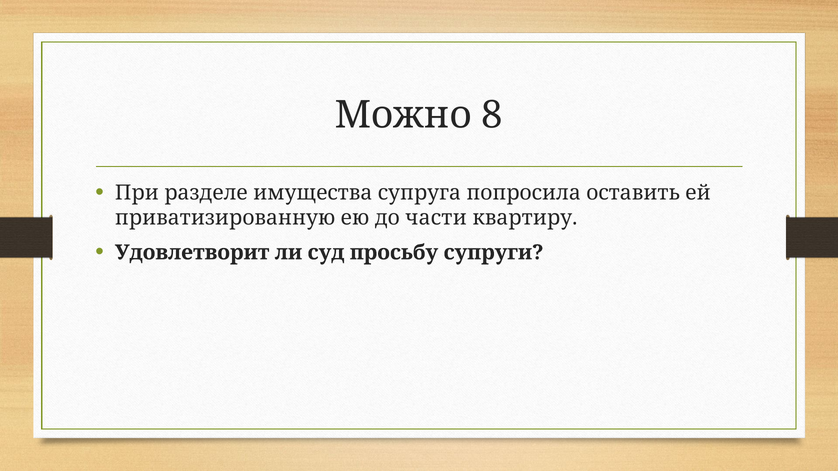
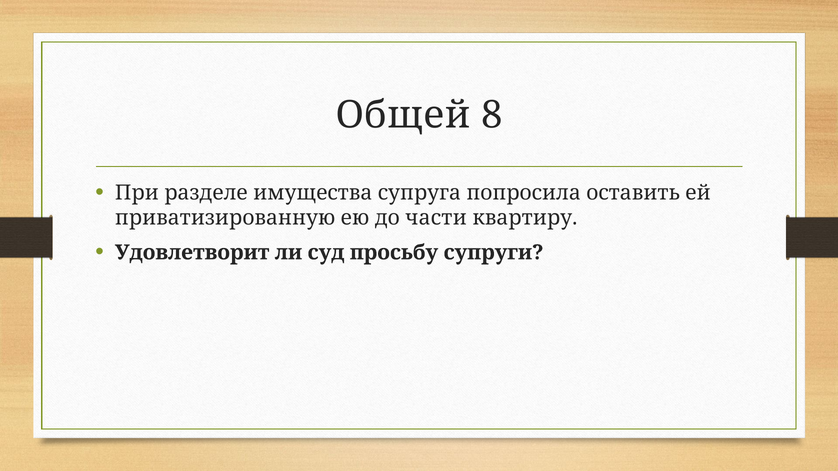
Можно: Можно -> Общей (403, 115)
